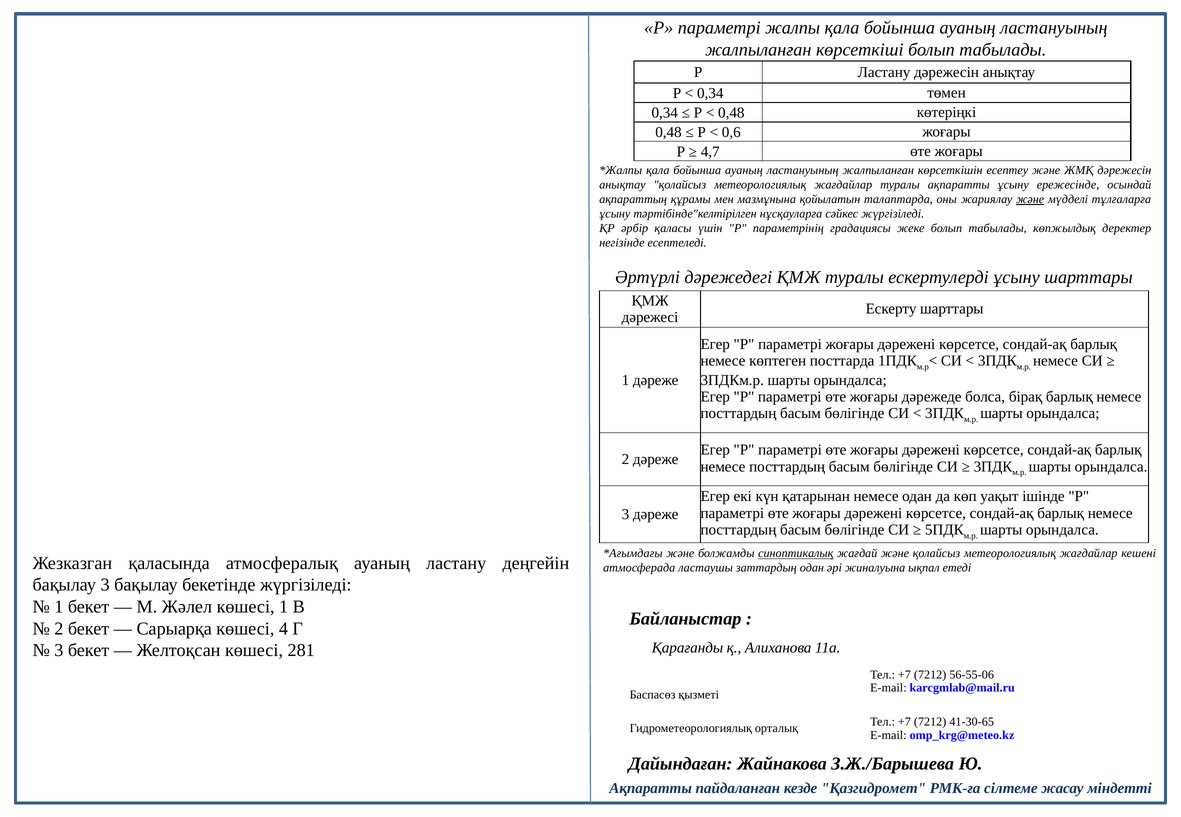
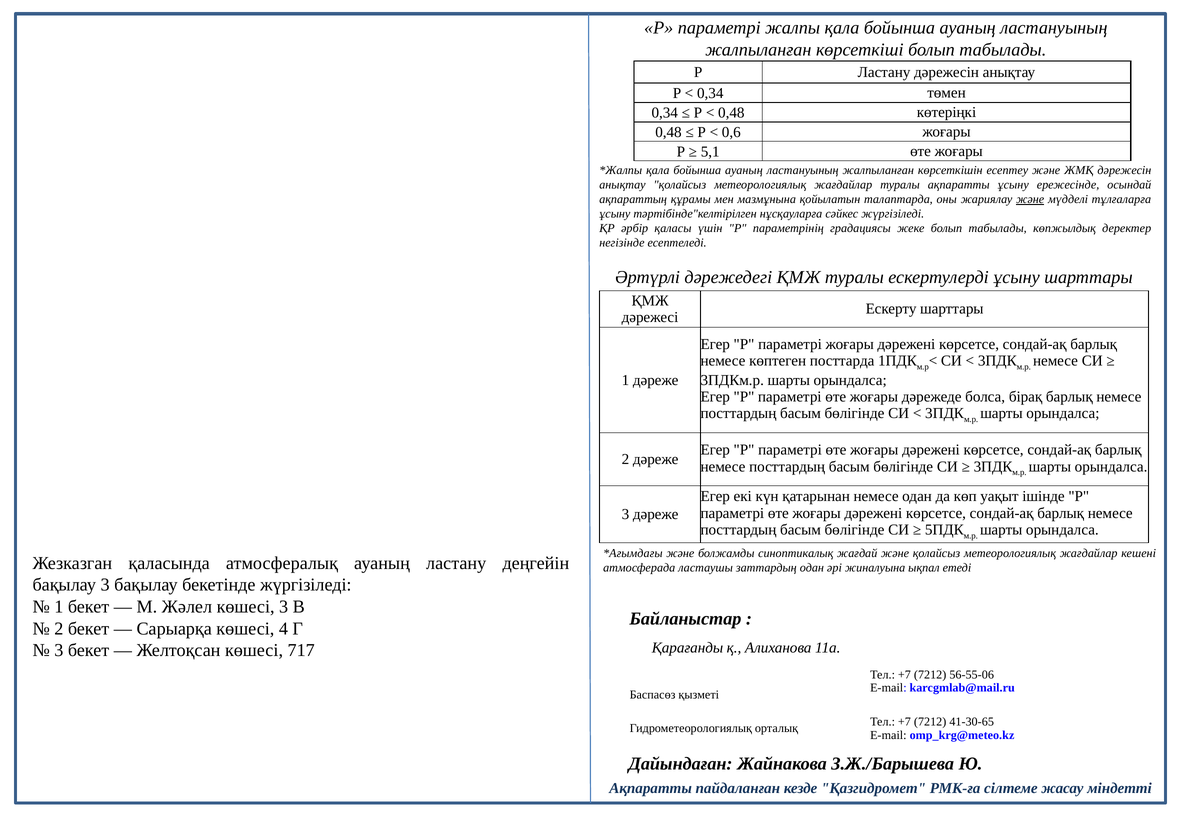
4,7: 4,7 -> 5,1 (710, 152)
синоптикалық underline: present -> none (796, 554)
көшесі 1: 1 -> 3 (284, 607)
281: 281 -> 717 (301, 651)
